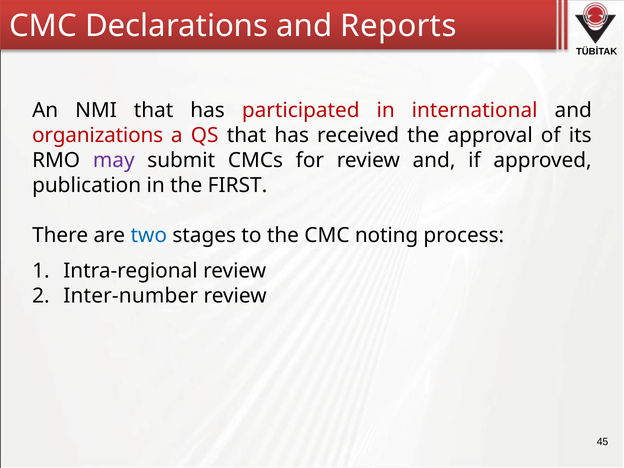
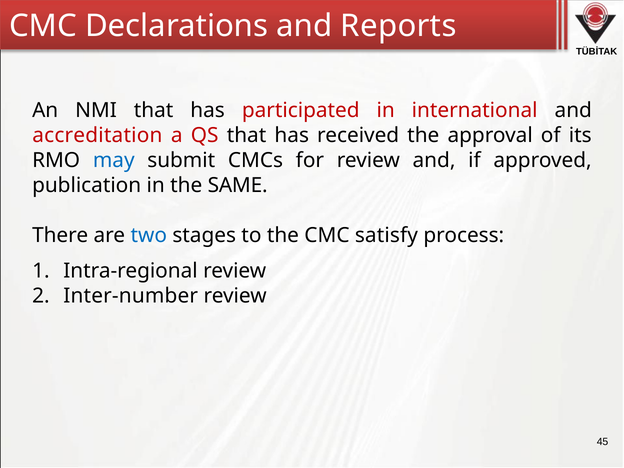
organizations: organizations -> accreditation (97, 136)
may colour: purple -> blue (114, 161)
FIRST: FIRST -> SAME (238, 185)
noting: noting -> satisfy (386, 235)
